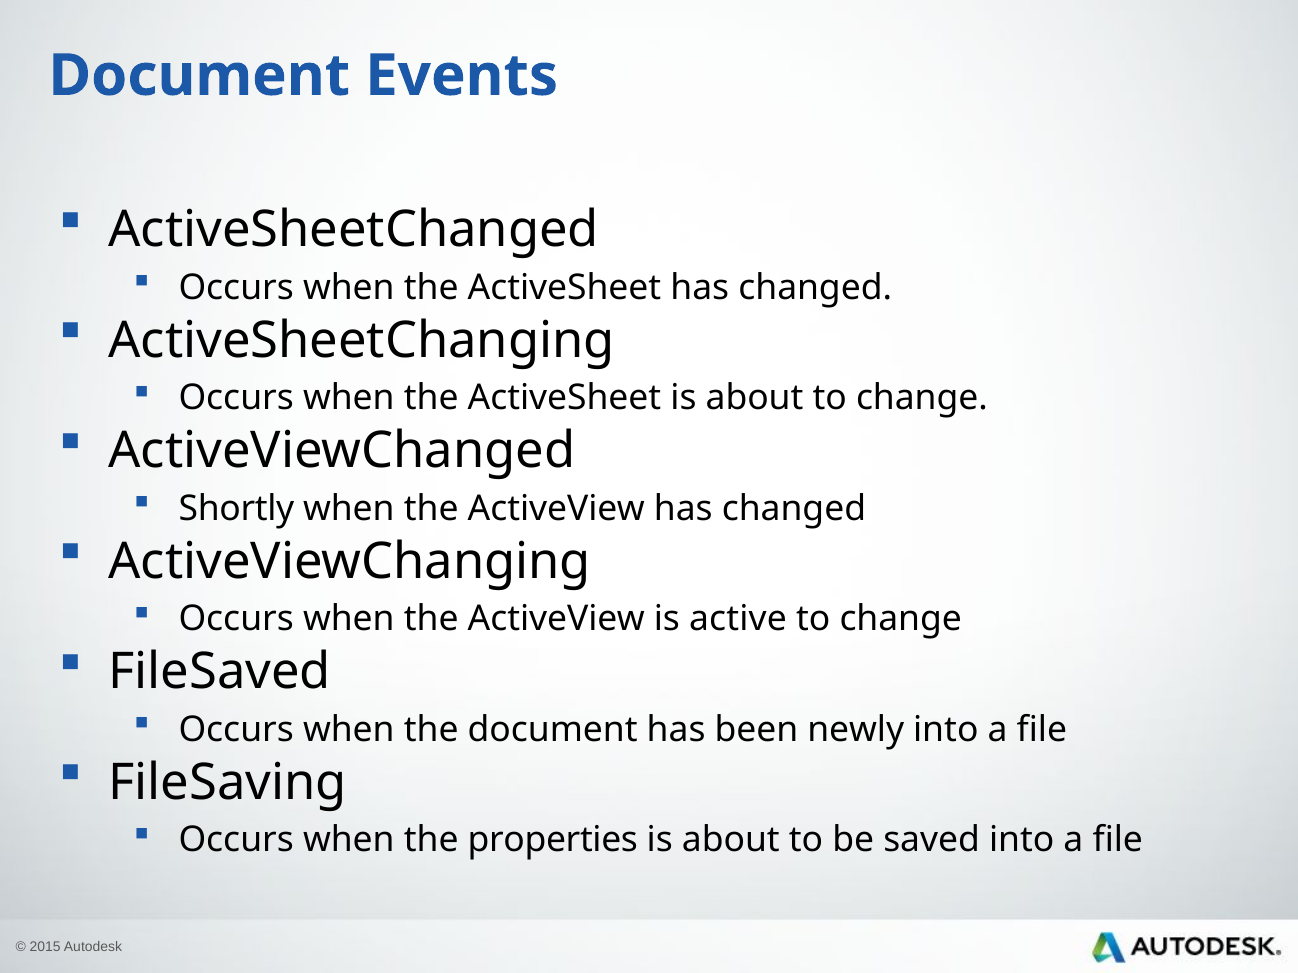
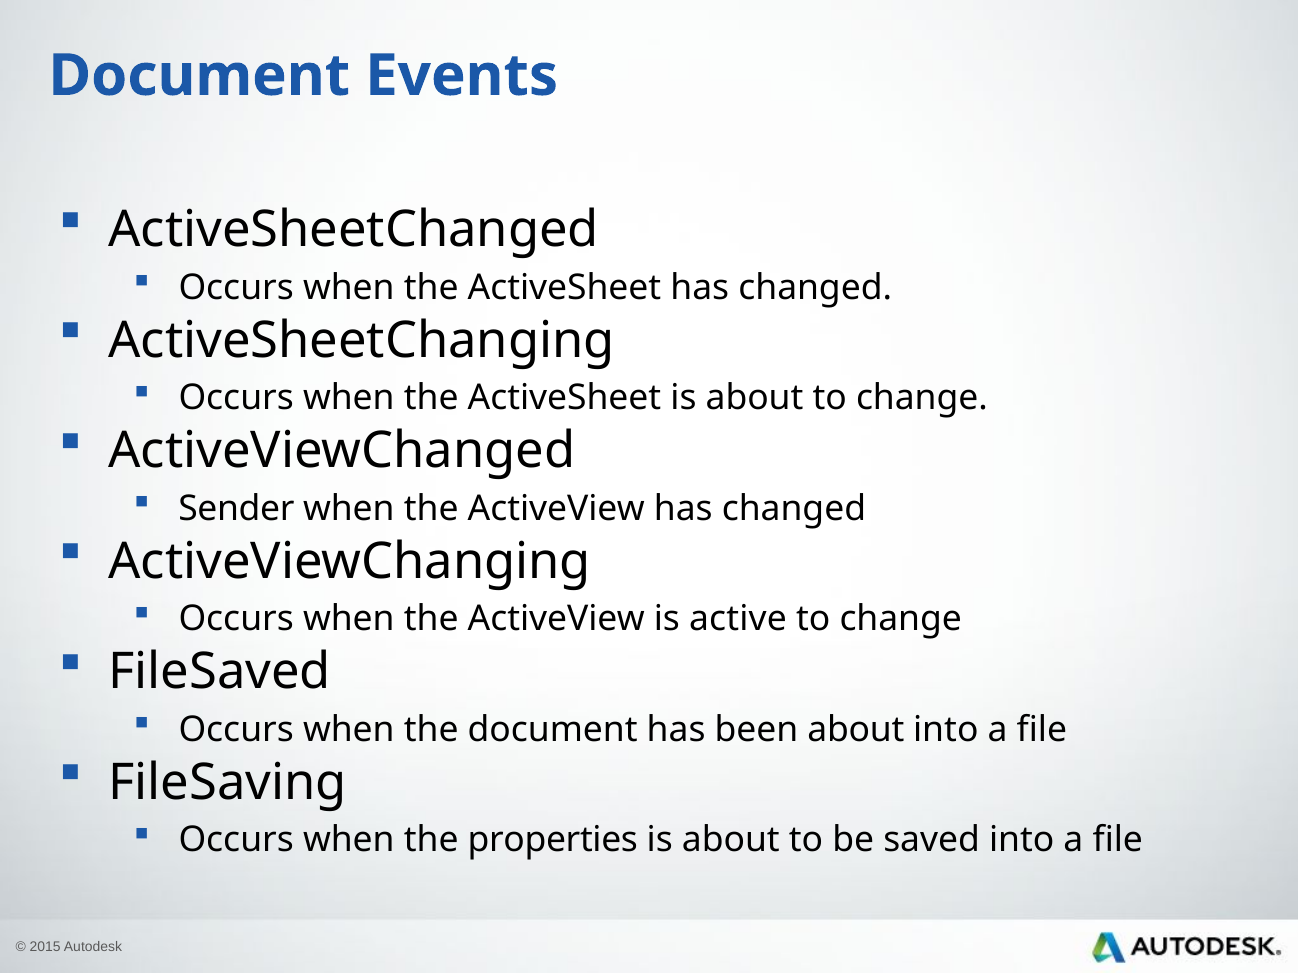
Shortly: Shortly -> Sender (236, 509)
been newly: newly -> about (856, 730)
